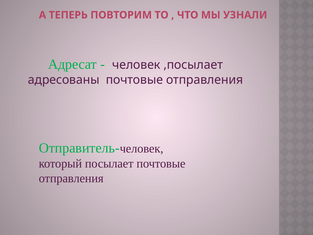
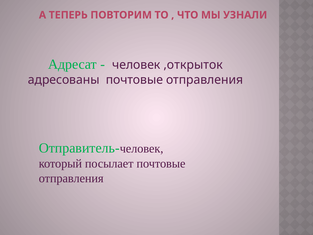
,посылает: ,посылает -> ,открыток (193, 65)
